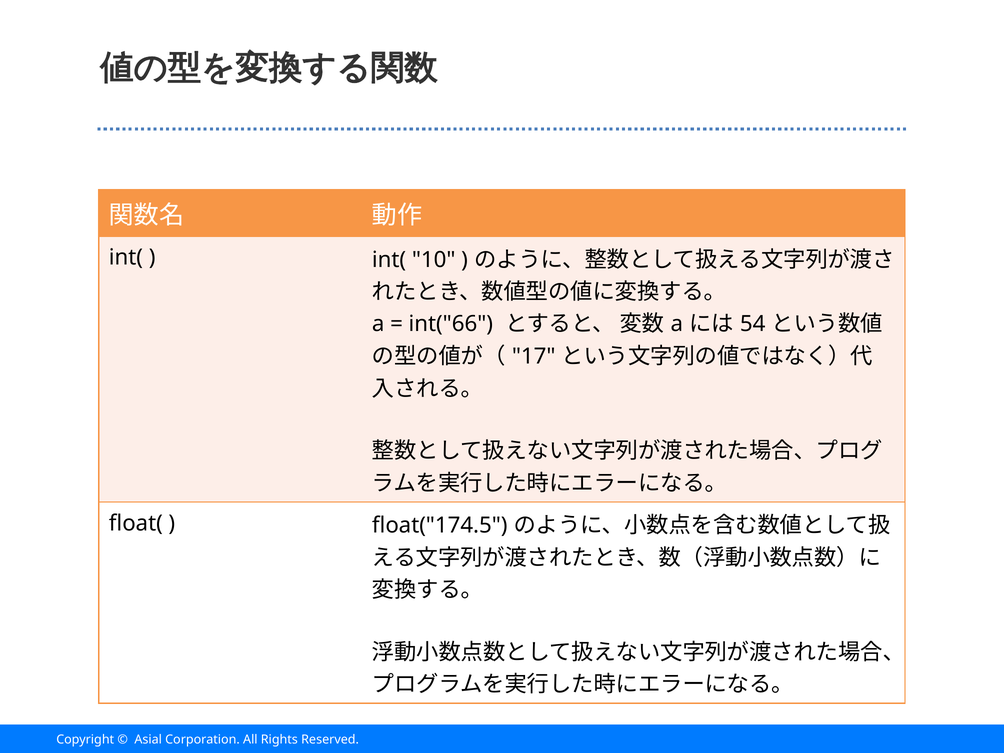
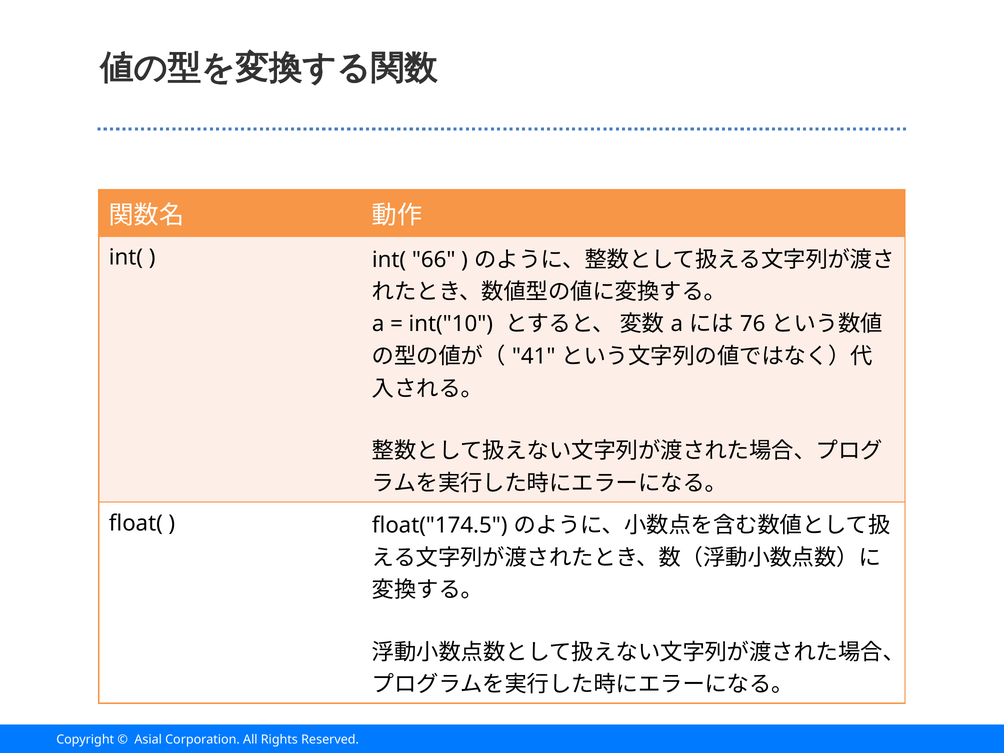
10: 10 -> 66 (434, 260)
int("66: int("66 -> int("10 (451, 324)
54: 54 -> 76 (753, 324)
17: 17 -> 41 (534, 356)
